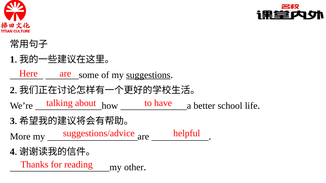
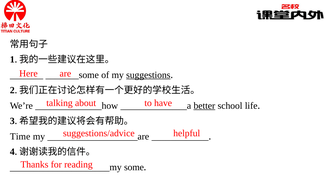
better underline: none -> present (204, 106)
More: More -> Time (20, 137)
other: other -> some (134, 168)
